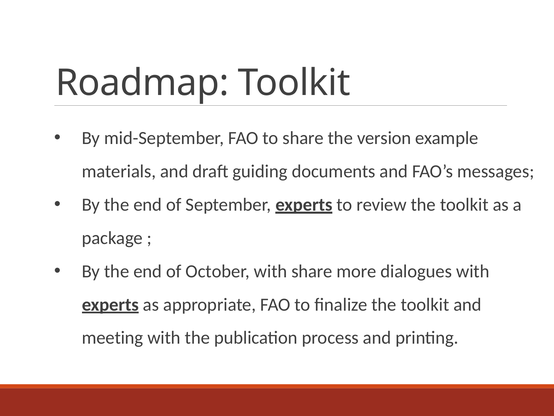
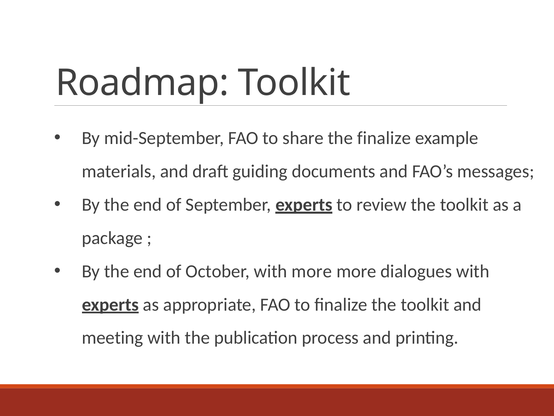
the version: version -> finalize (384, 138)
with share: share -> more (312, 271)
